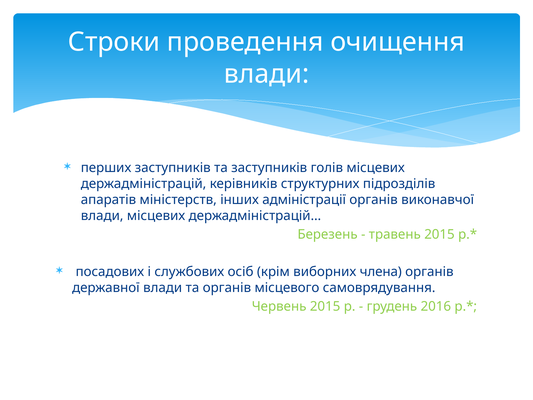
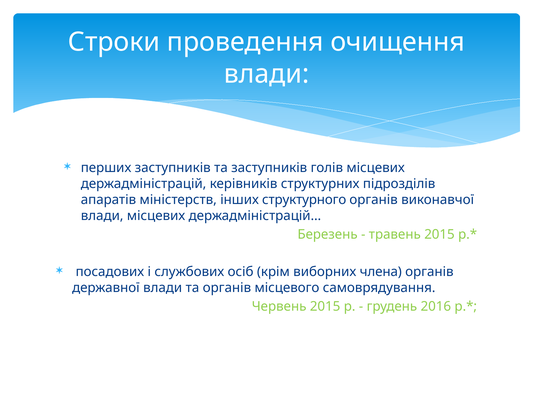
адміністрації: адміністрації -> структурного (304, 200)
